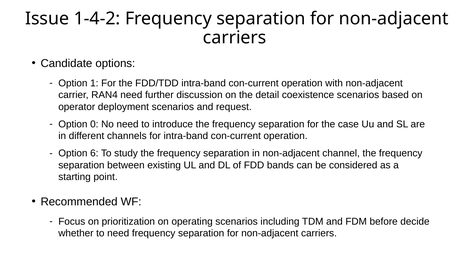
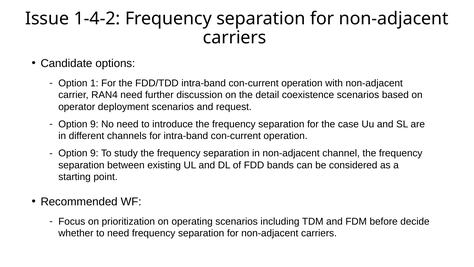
0: 0 -> 9 (94, 124)
6: 6 -> 9 (94, 153)
